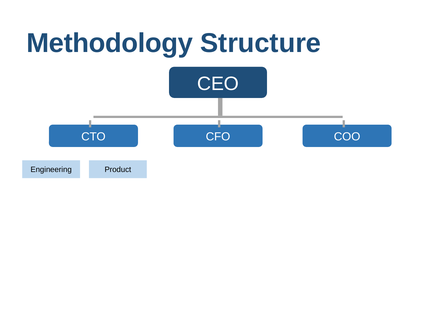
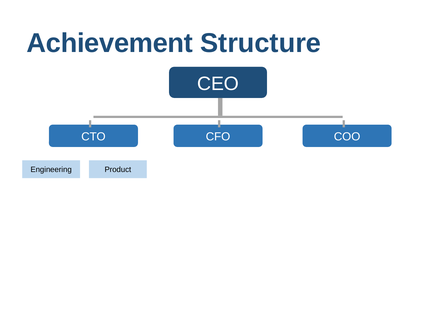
Methodology: Methodology -> Achievement (110, 43)
